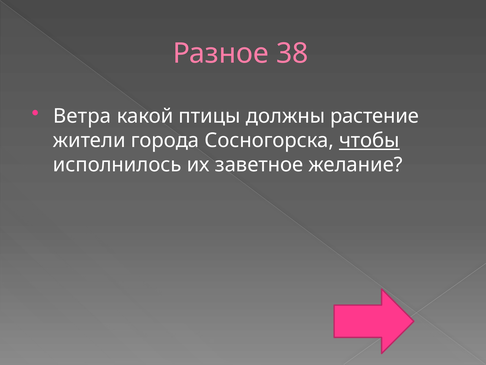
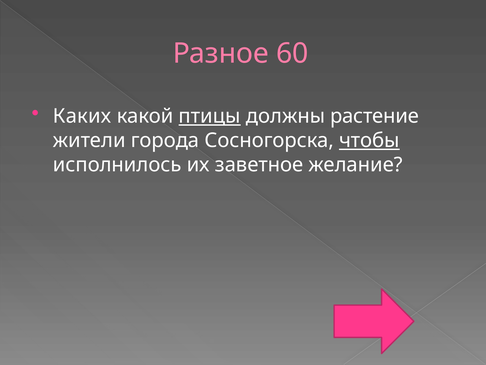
38: 38 -> 60 (292, 53)
Ветра: Ветра -> Каких (82, 116)
птицы underline: none -> present (210, 116)
